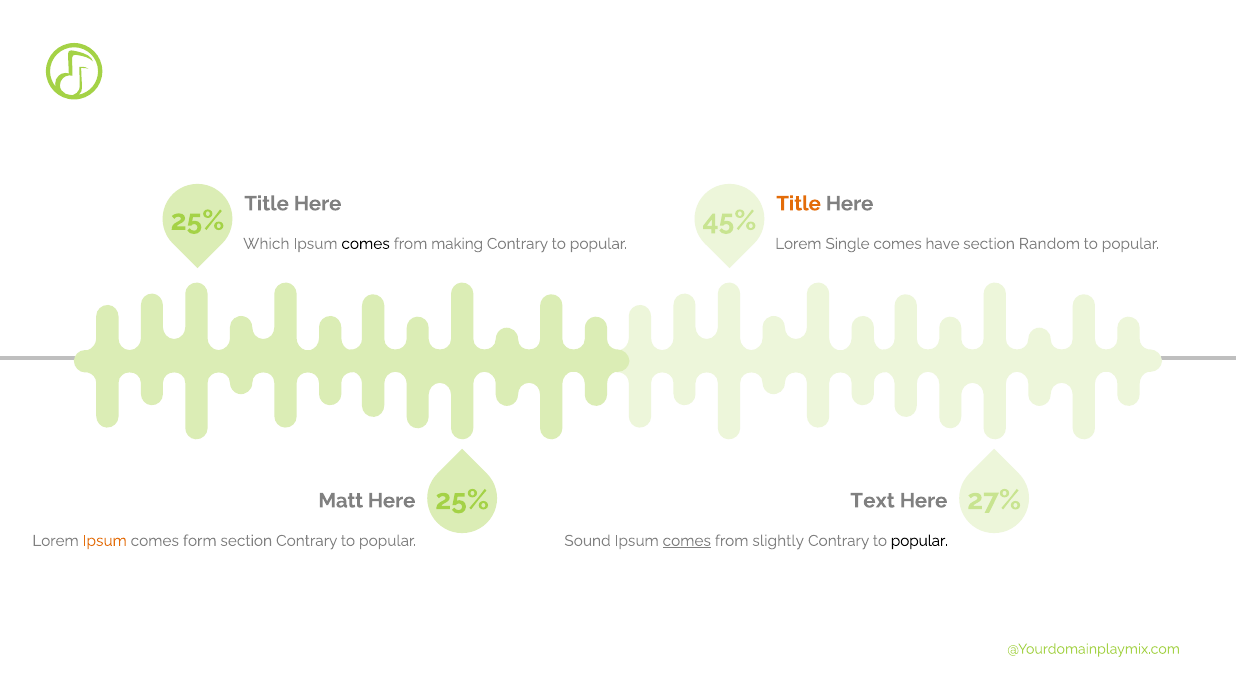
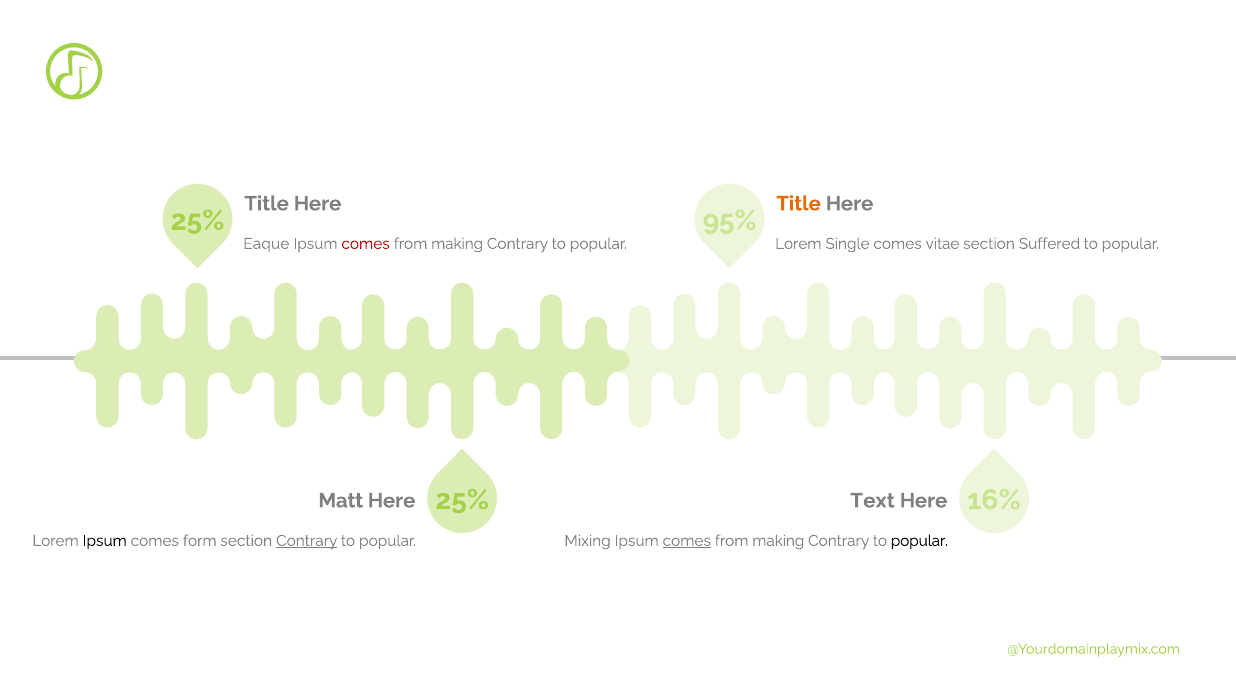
45%: 45% -> 95% (730, 221)
Which: Which -> Eaque (266, 244)
comes colour: black -> red (366, 244)
have: have -> vitae (943, 244)
Random: Random -> Suffered (1049, 244)
27%: 27% -> 16% (994, 500)
Ipsum colour: orange -> black (105, 541)
Contrary underline: none -> present (307, 541)
Sound: Sound -> Mixing (588, 541)
slightly: slightly -> making (778, 541)
